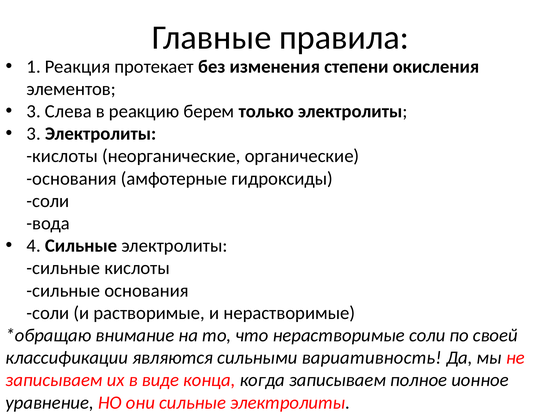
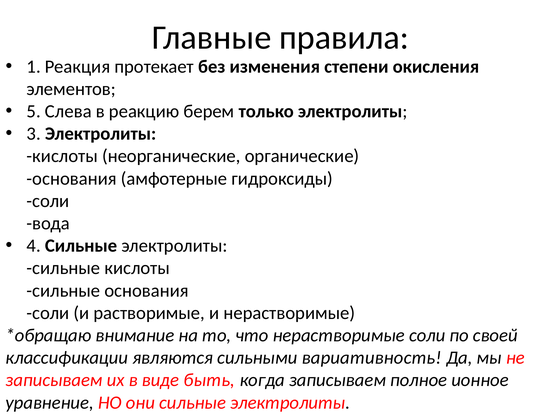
3: 3 -> 5 (34, 111)
конца: конца -> быть (209, 380)
